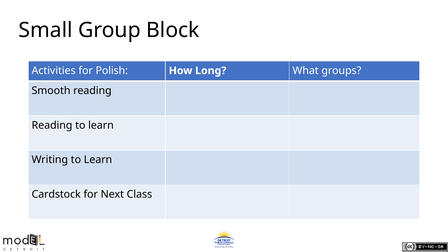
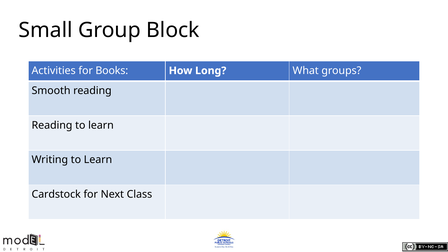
Polish: Polish -> Books (112, 71)
